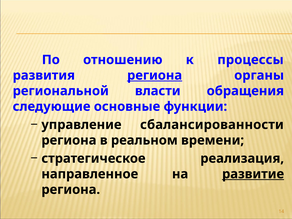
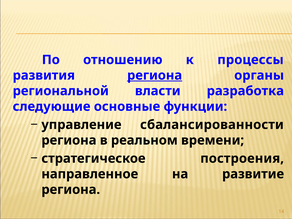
обращения: обращения -> разработка (245, 91)
реализация: реализация -> построения (242, 158)
развитие underline: present -> none (253, 174)
